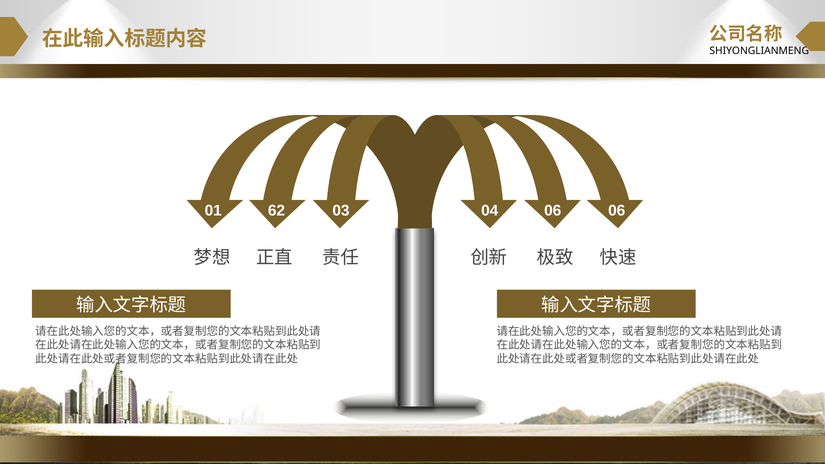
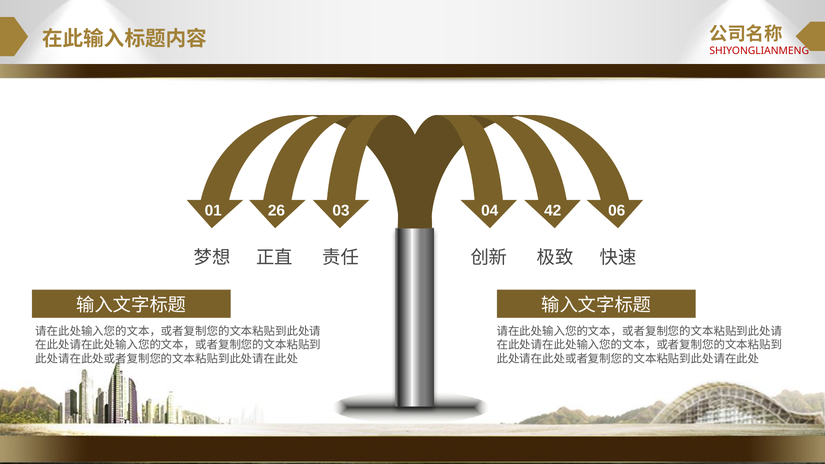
SHIYONGLIANMENG colour: black -> red (759, 51)
62: 62 -> 26 (277, 211)
04 06: 06 -> 42 (553, 211)
